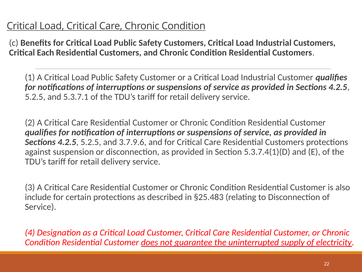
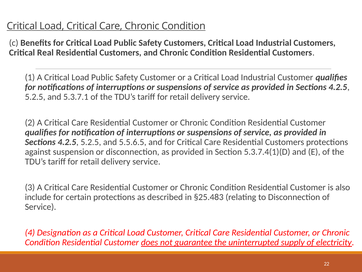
Each: Each -> Real (45, 53)
3.7.9.6: 3.7.9.6 -> 5.5.6.5 (133, 142)
